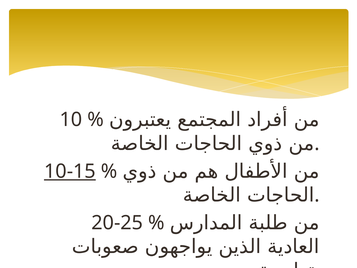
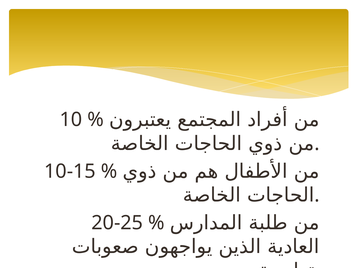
10-15 underline: present -> none (70, 171)
